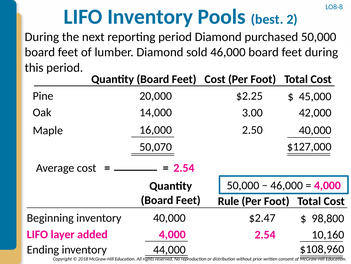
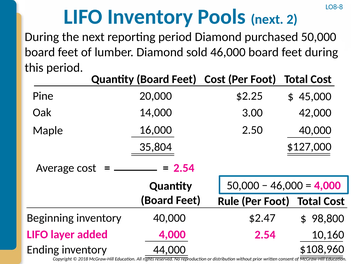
Pools best: best -> next (267, 19)
50,070: 50,070 -> 35,804 (156, 147)
